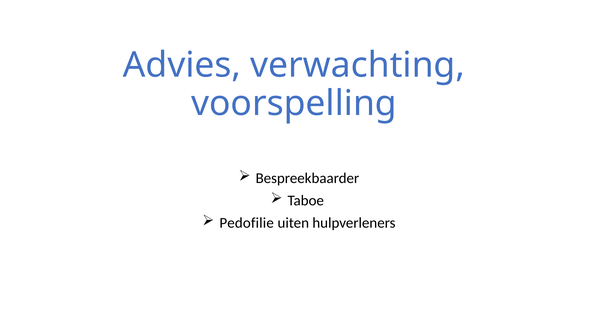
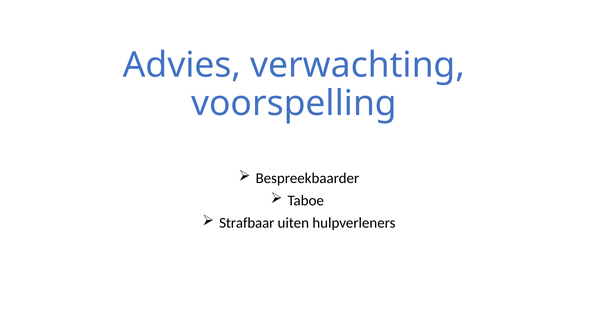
Pedofilie: Pedofilie -> Strafbaar (247, 223)
